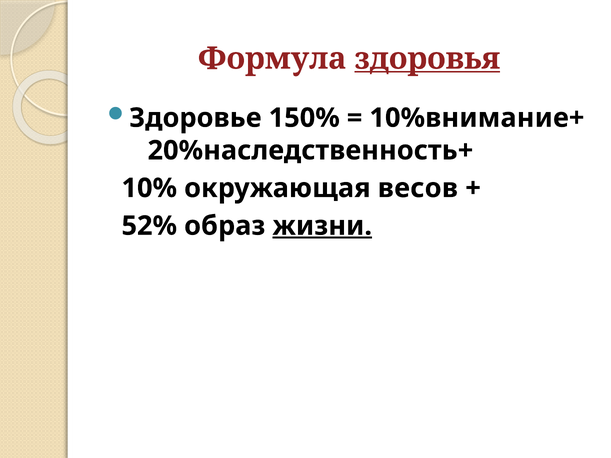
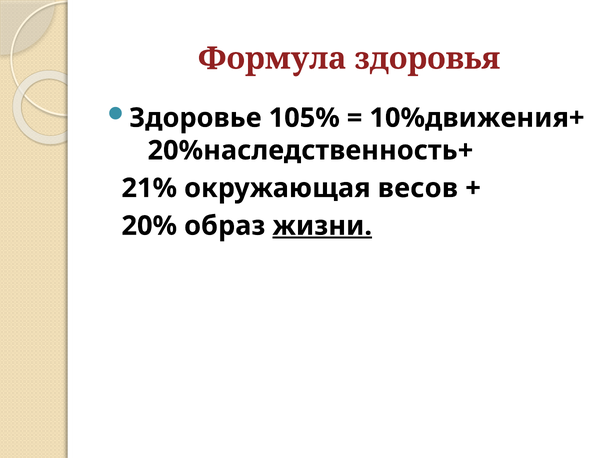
здоровья underline: present -> none (427, 59)
150%: 150% -> 105% (304, 118)
10%внимание+: 10%внимание+ -> 10%движения+ (477, 118)
10%: 10% -> 21% (149, 188)
52%: 52% -> 20% (149, 226)
